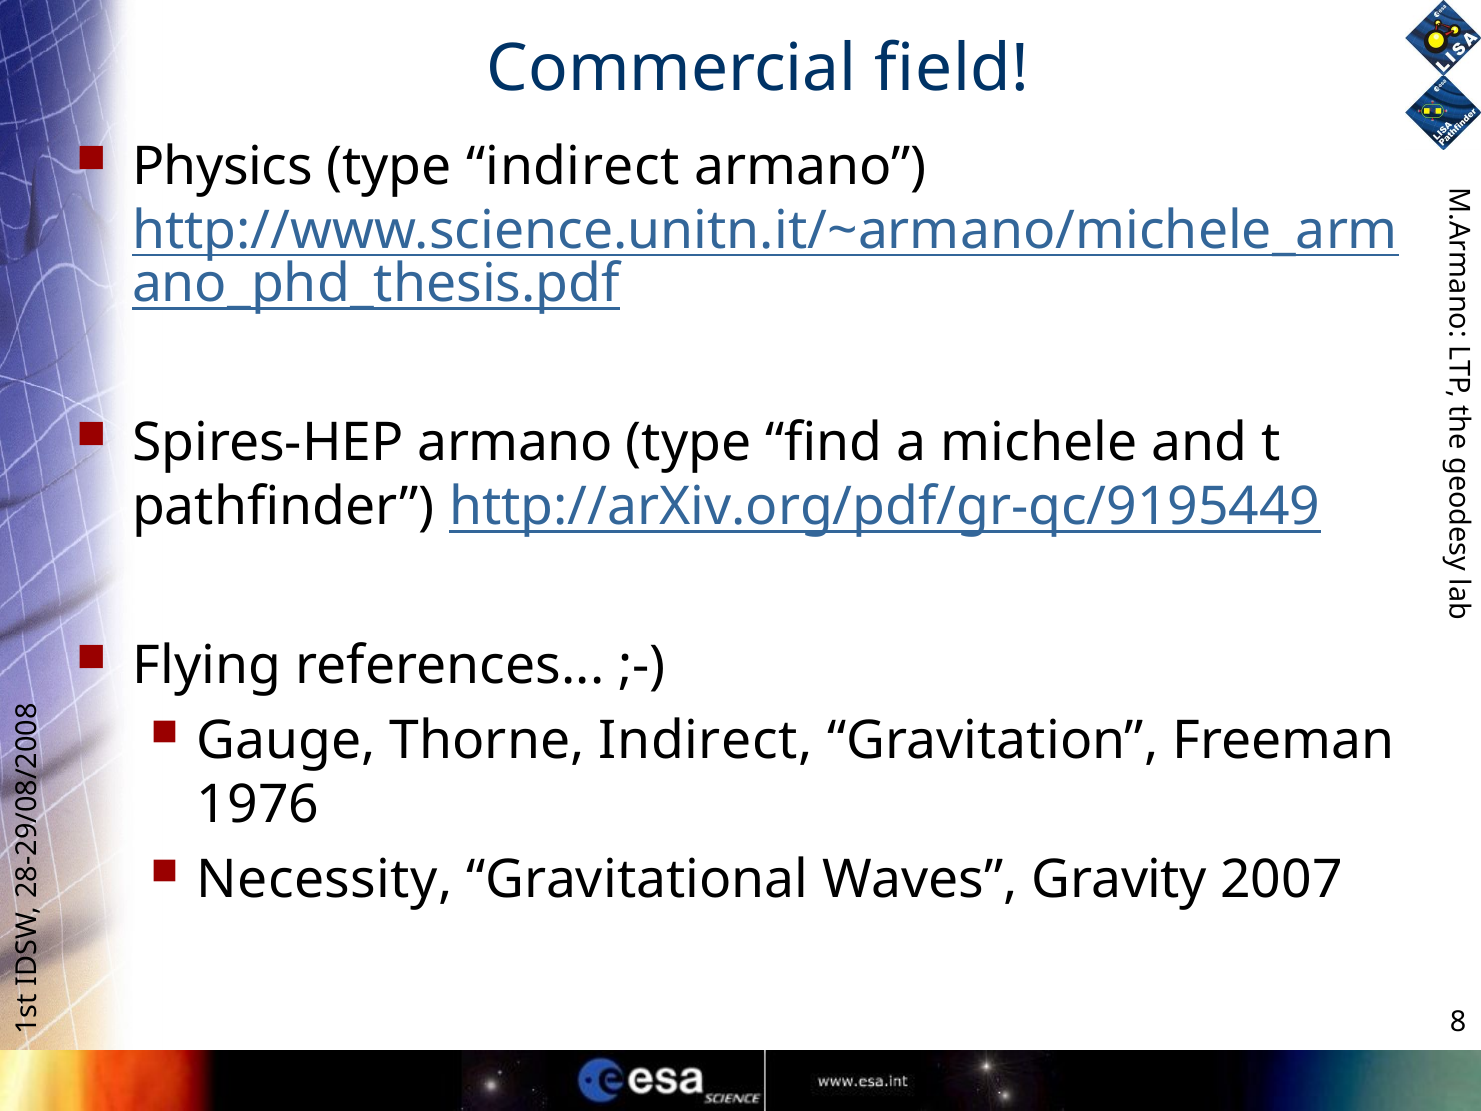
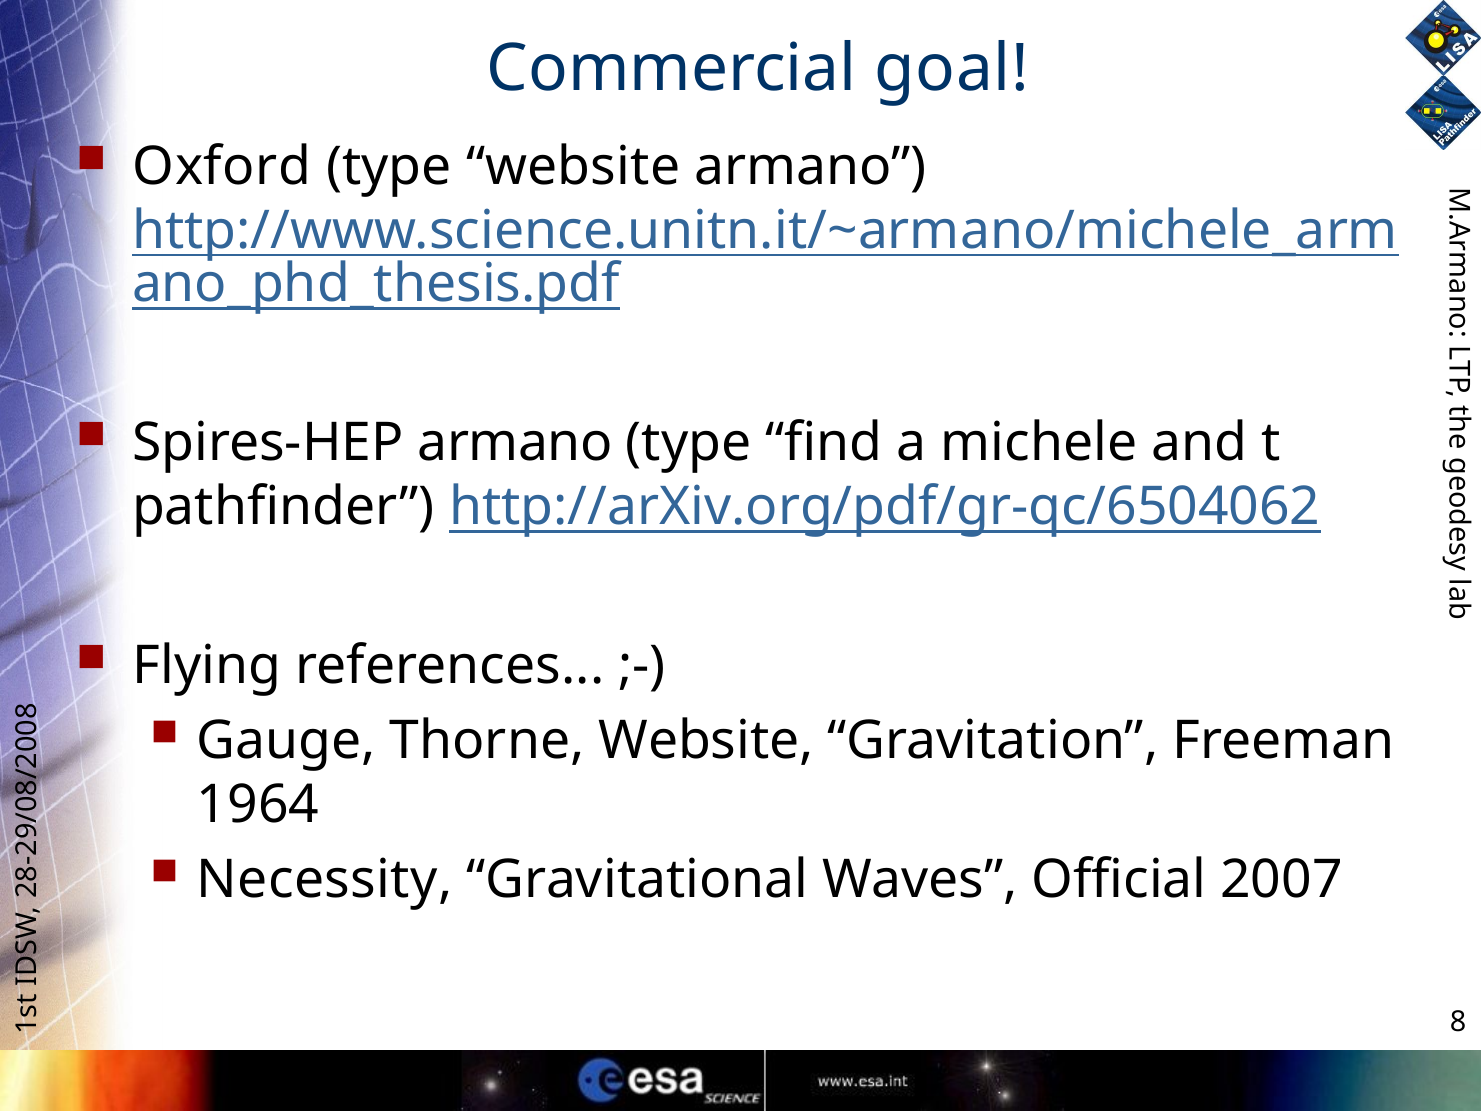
field: field -> goal (952, 69)
Physics: Physics -> Oxford (222, 167)
type indirect: indirect -> website (573, 167)
http://arXiv.org/pdf/gr-qc/9195449: http://arXiv.org/pdf/gr-qc/9195449 -> http://arXiv.org/pdf/gr-qc/6504062 (885, 507)
Thorne Indirect: Indirect -> Website (706, 740)
1976: 1976 -> 1964 (258, 804)
Gravity: Gravity -> Official (1119, 879)
